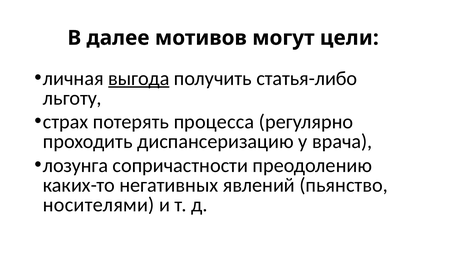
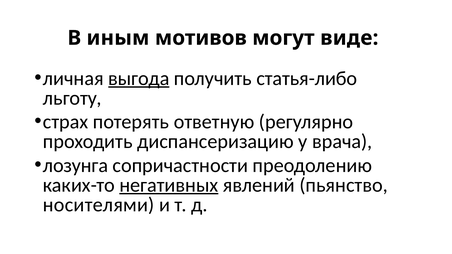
далее: далее -> иным (118, 38)
цели: цели -> виде (349, 38)
процесса: процесса -> ответную (214, 122)
негативных underline: none -> present (169, 185)
